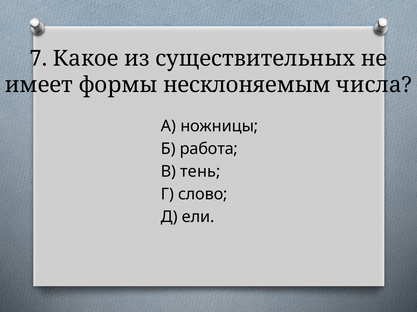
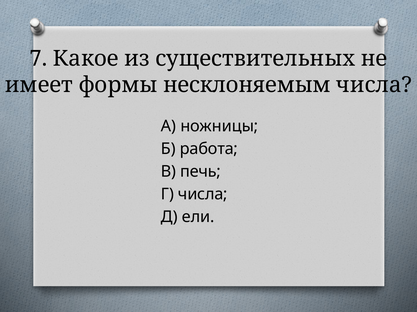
тень: тень -> печь (201, 172)
Г слово: слово -> числа (203, 195)
